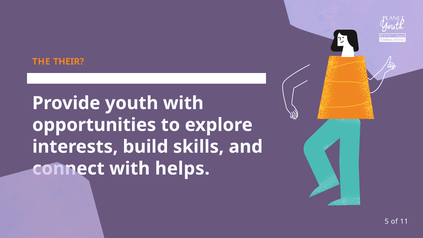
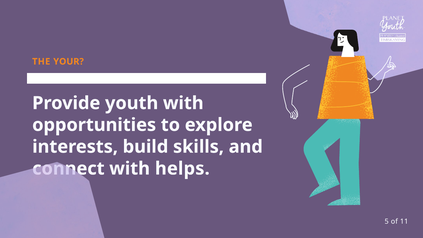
THEIR: THEIR -> YOUR (69, 62)
